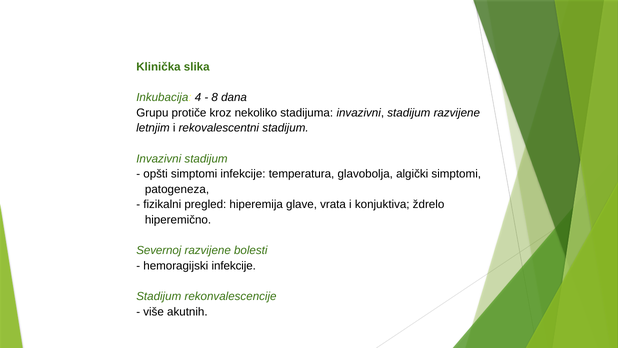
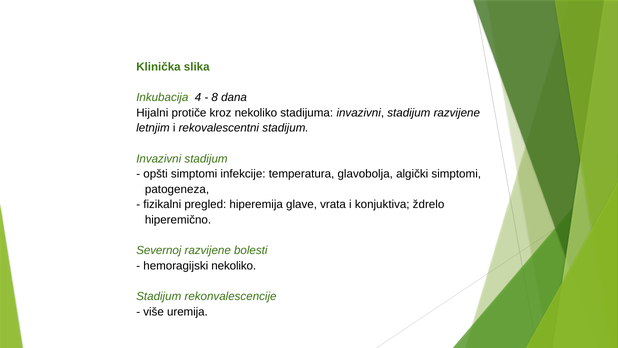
Grupu: Grupu -> Hijalni (152, 113)
hemoragijski infekcije: infekcije -> nekoliko (234, 266)
akutnih: akutnih -> uremija (187, 311)
